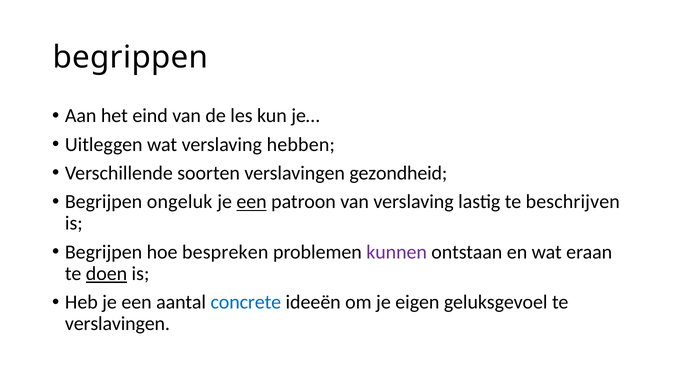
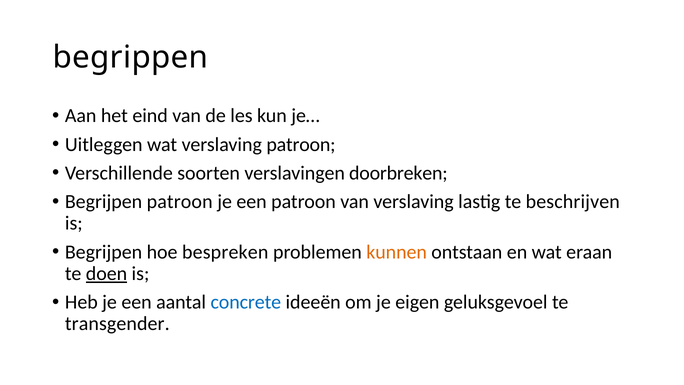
verslaving hebben: hebben -> patroon (301, 144)
gezondheid: gezondheid -> doorbreken (398, 173)
Begrijpen ongeluk: ongeluk -> patroon (180, 202)
een underline: present -> none (252, 202)
kunnen colour: purple -> orange (397, 252)
verslavingen: verslavingen -> transgender (117, 324)
